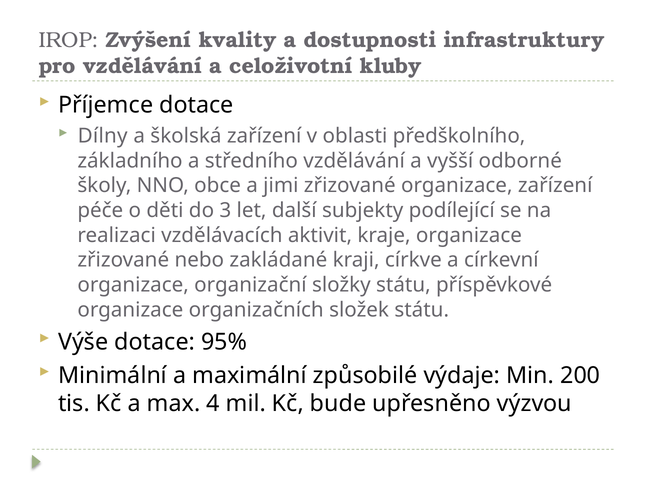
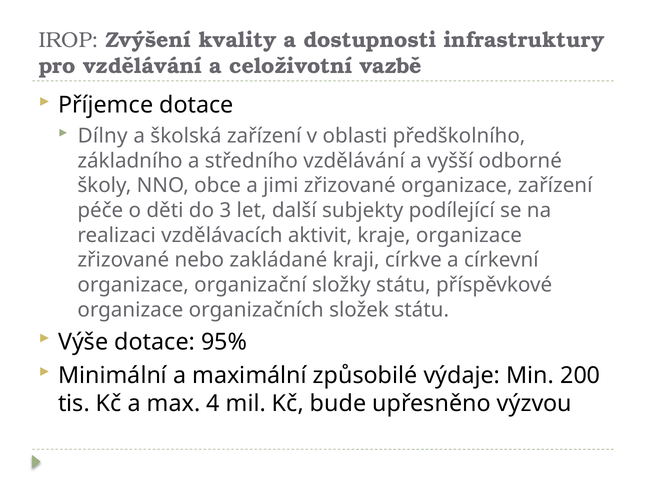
kluby: kluby -> vazbě (391, 66)
